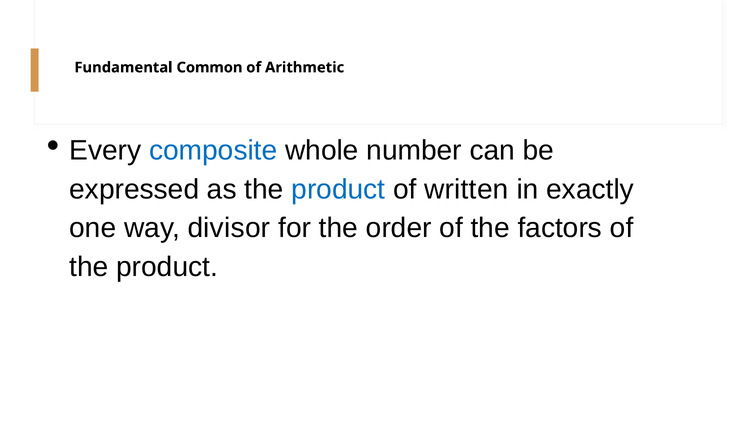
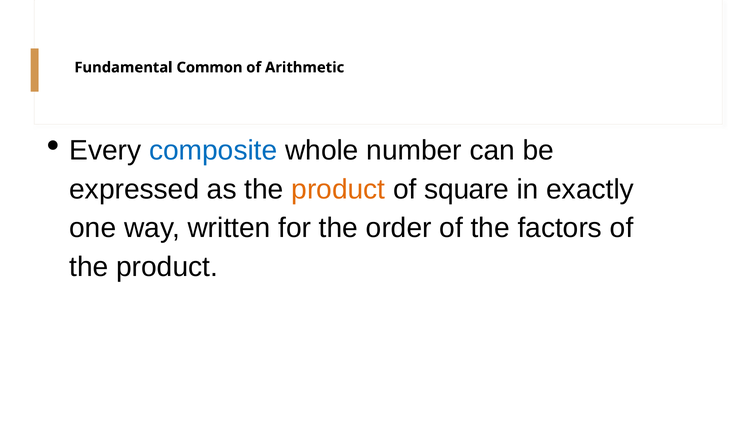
product colour: blue -> orange (338, 189)
written: written -> square (467, 189)
divisor: divisor -> written (229, 228)
